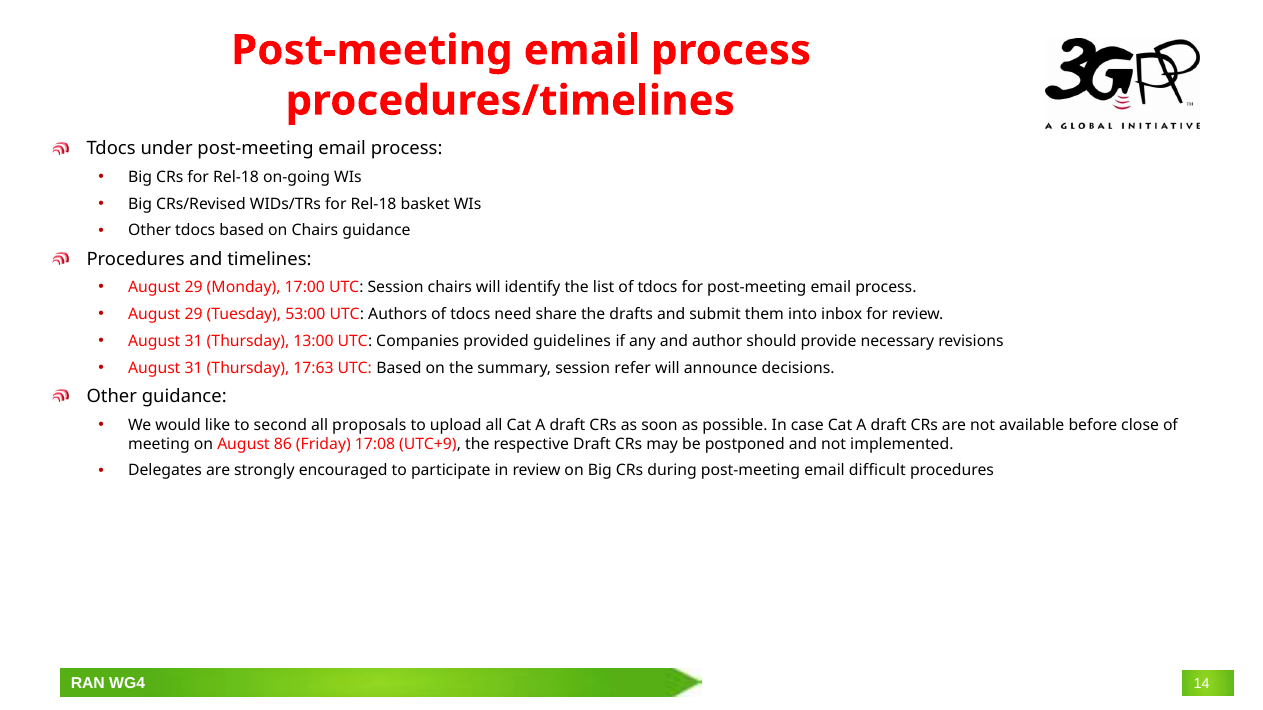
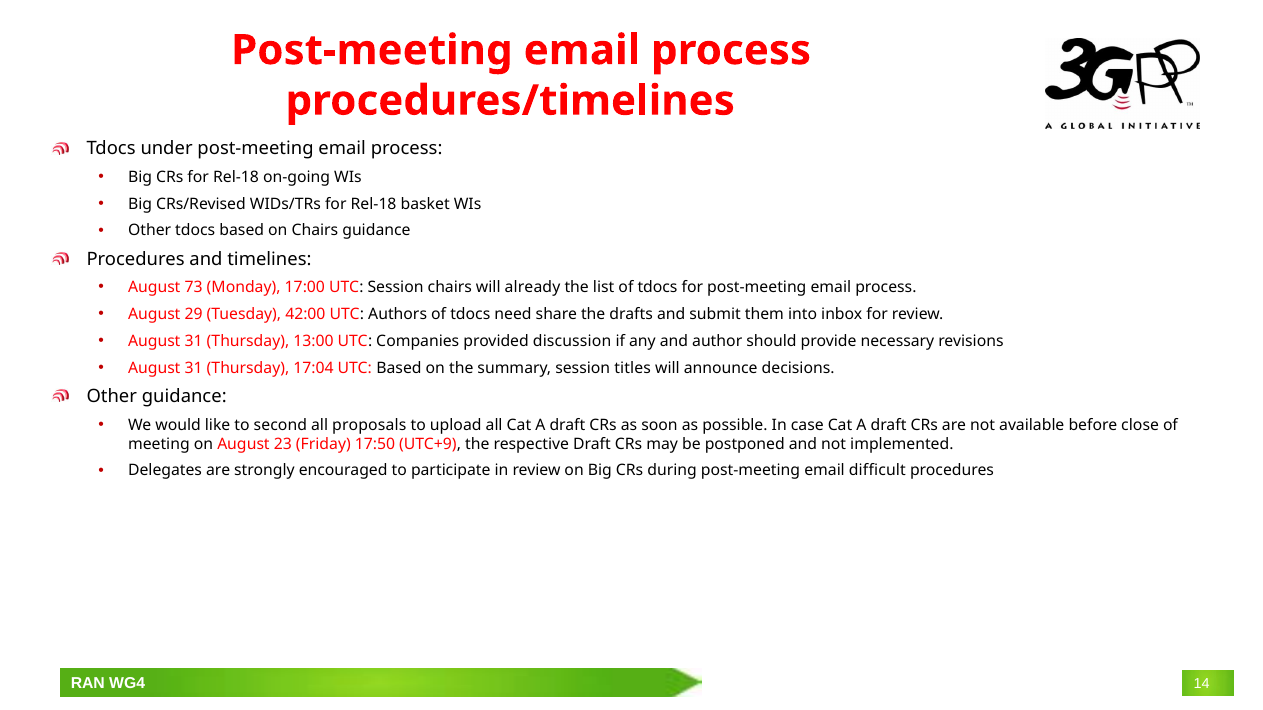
29: 29 -> 73 (194, 288)
identify: identify -> already (533, 288)
53:00: 53:00 -> 42:00 (305, 315)
guidelines: guidelines -> discussion (572, 342)
17:63: 17:63 -> 17:04 (314, 368)
refer: refer -> titles (633, 368)
86: 86 -> 23 (283, 444)
17:08: 17:08 -> 17:50 (375, 444)
